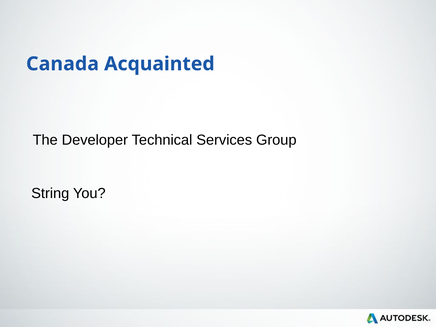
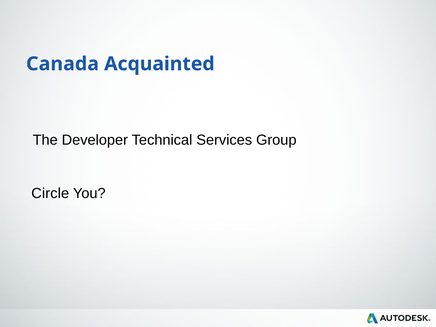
String: String -> Circle (50, 193)
